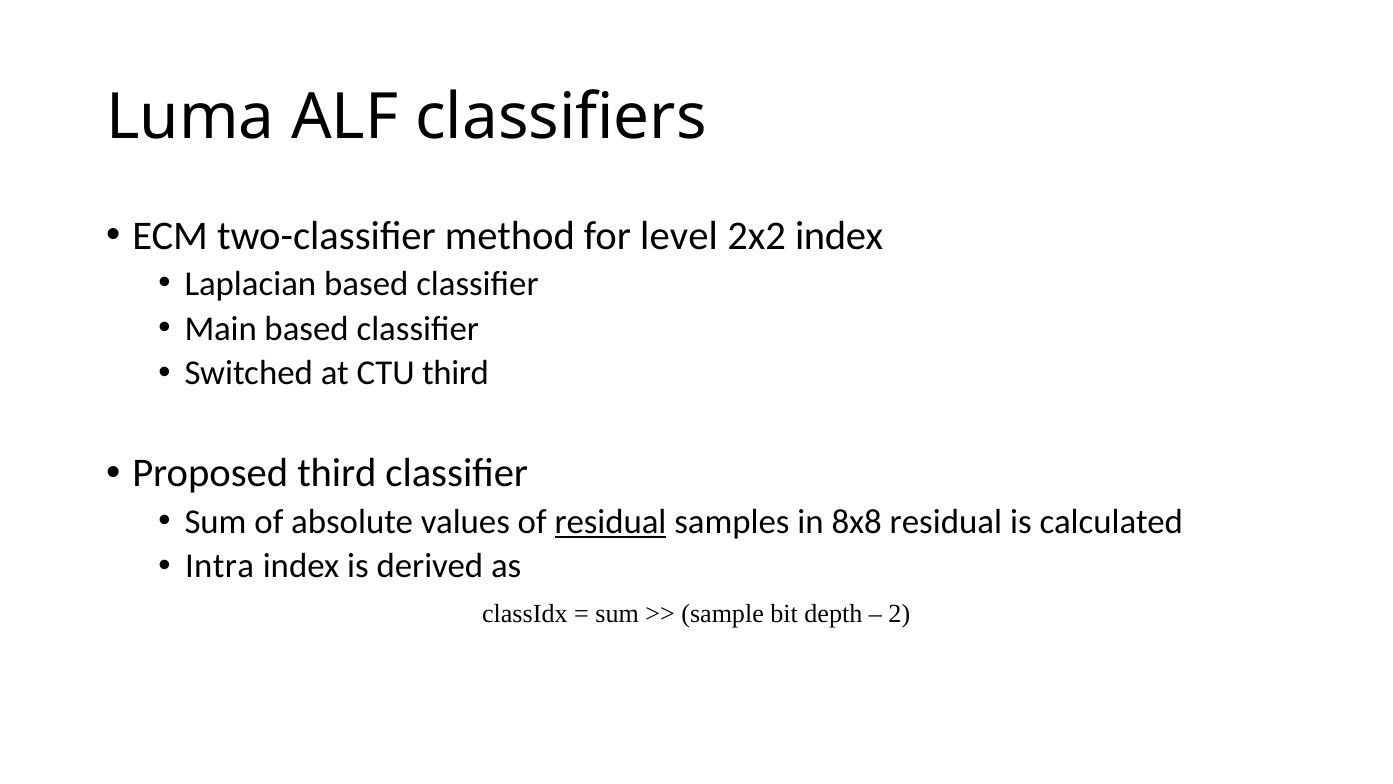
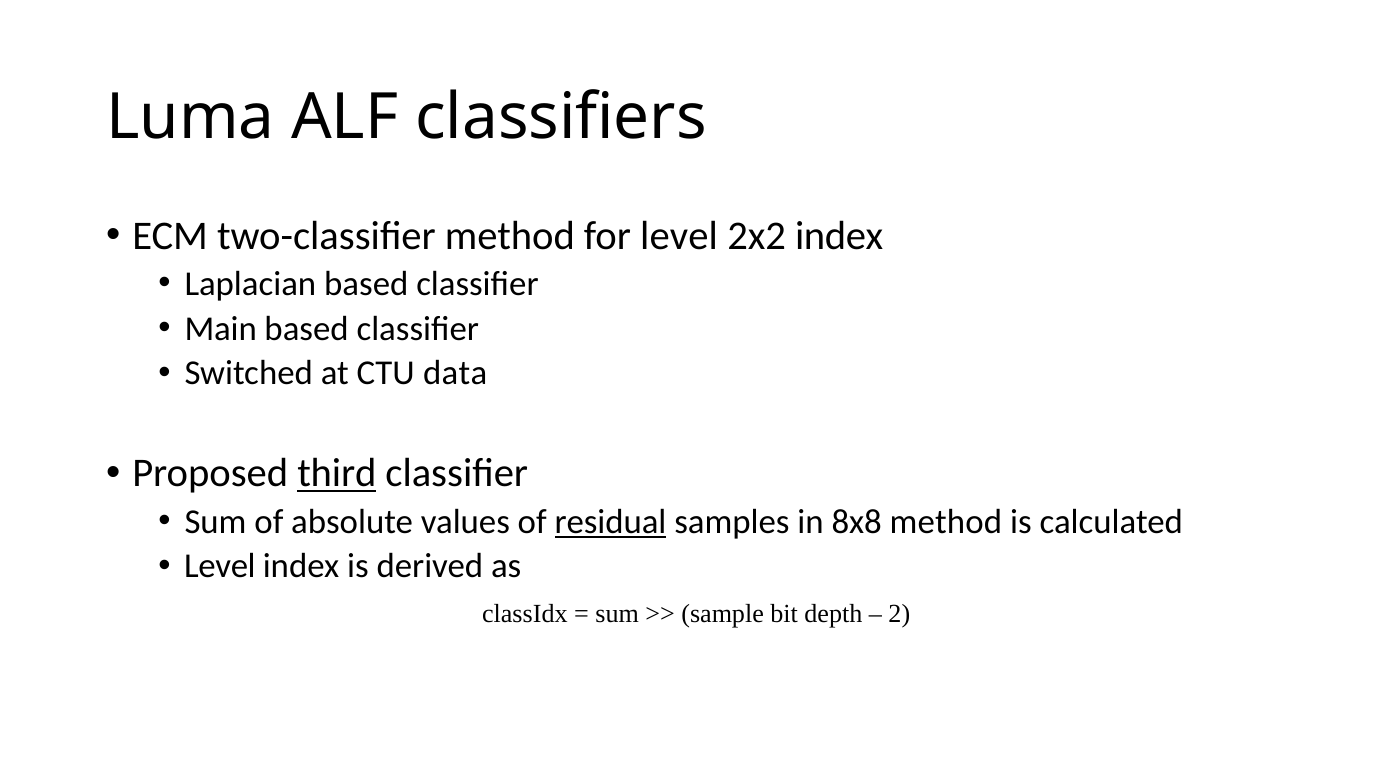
CTU third: third -> data (455, 373)
third underline: none -> present (337, 473)
8x8 residual: residual -> method (946, 521)
Intra: Intra -> Level (220, 566)
